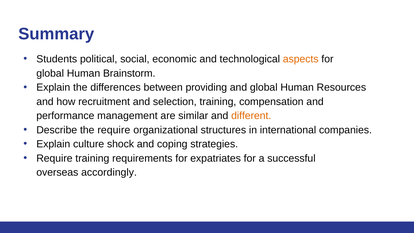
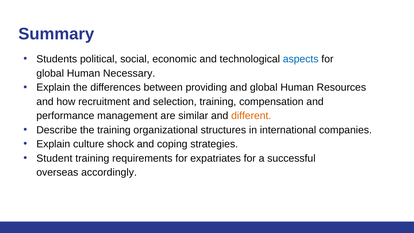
aspects colour: orange -> blue (301, 59)
Brainstorm: Brainstorm -> Necessary (129, 73)
the require: require -> training (114, 130)
Require: Require -> Student (54, 158)
